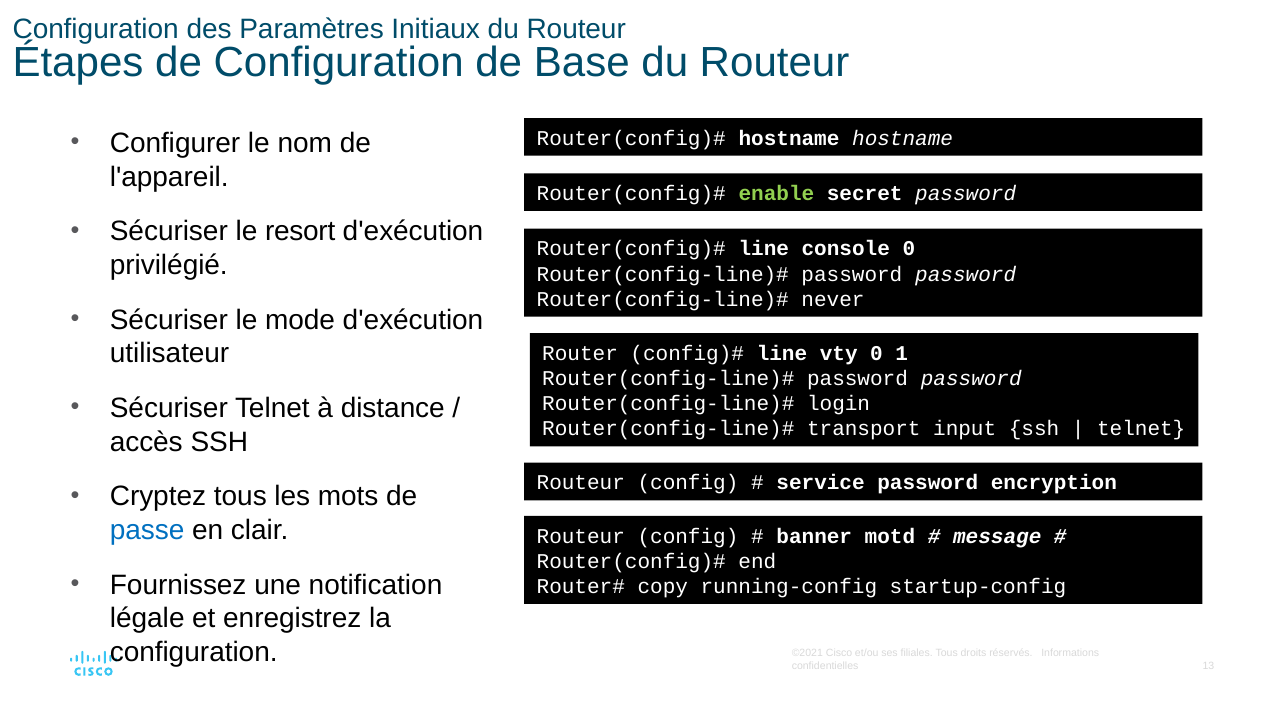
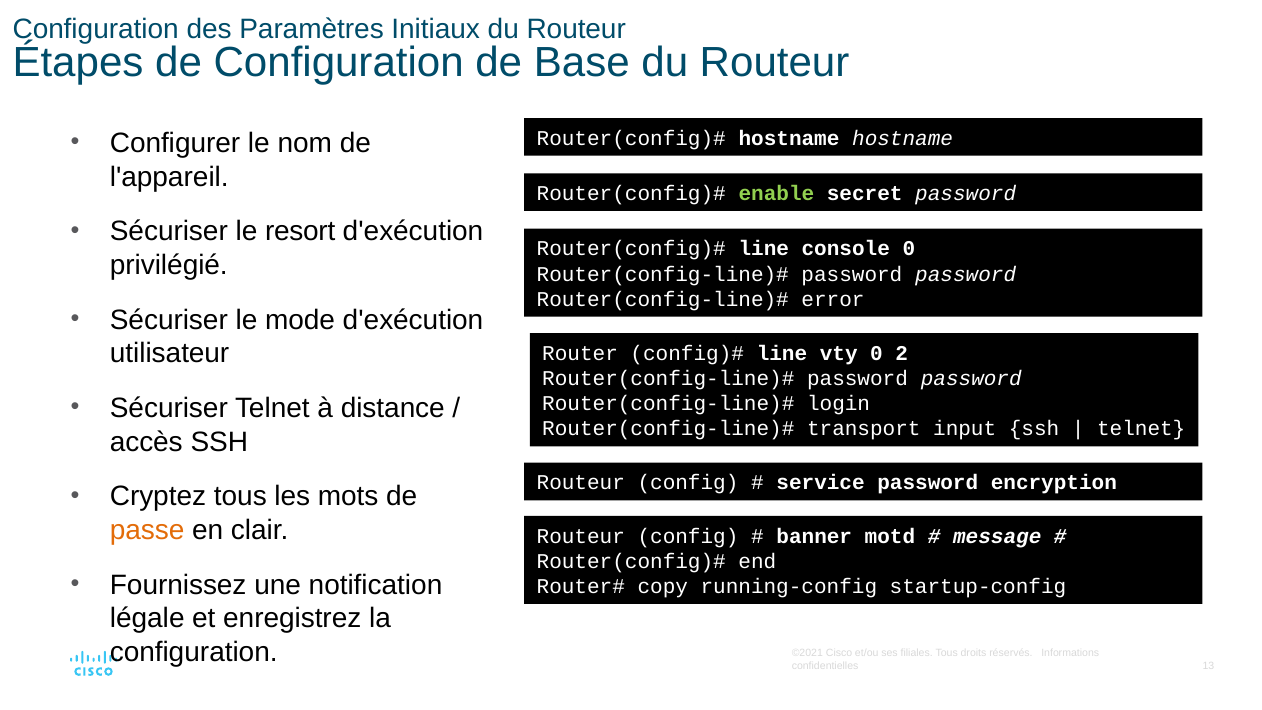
never: never -> error (833, 299)
1: 1 -> 2 (902, 353)
passe colour: blue -> orange (147, 530)
